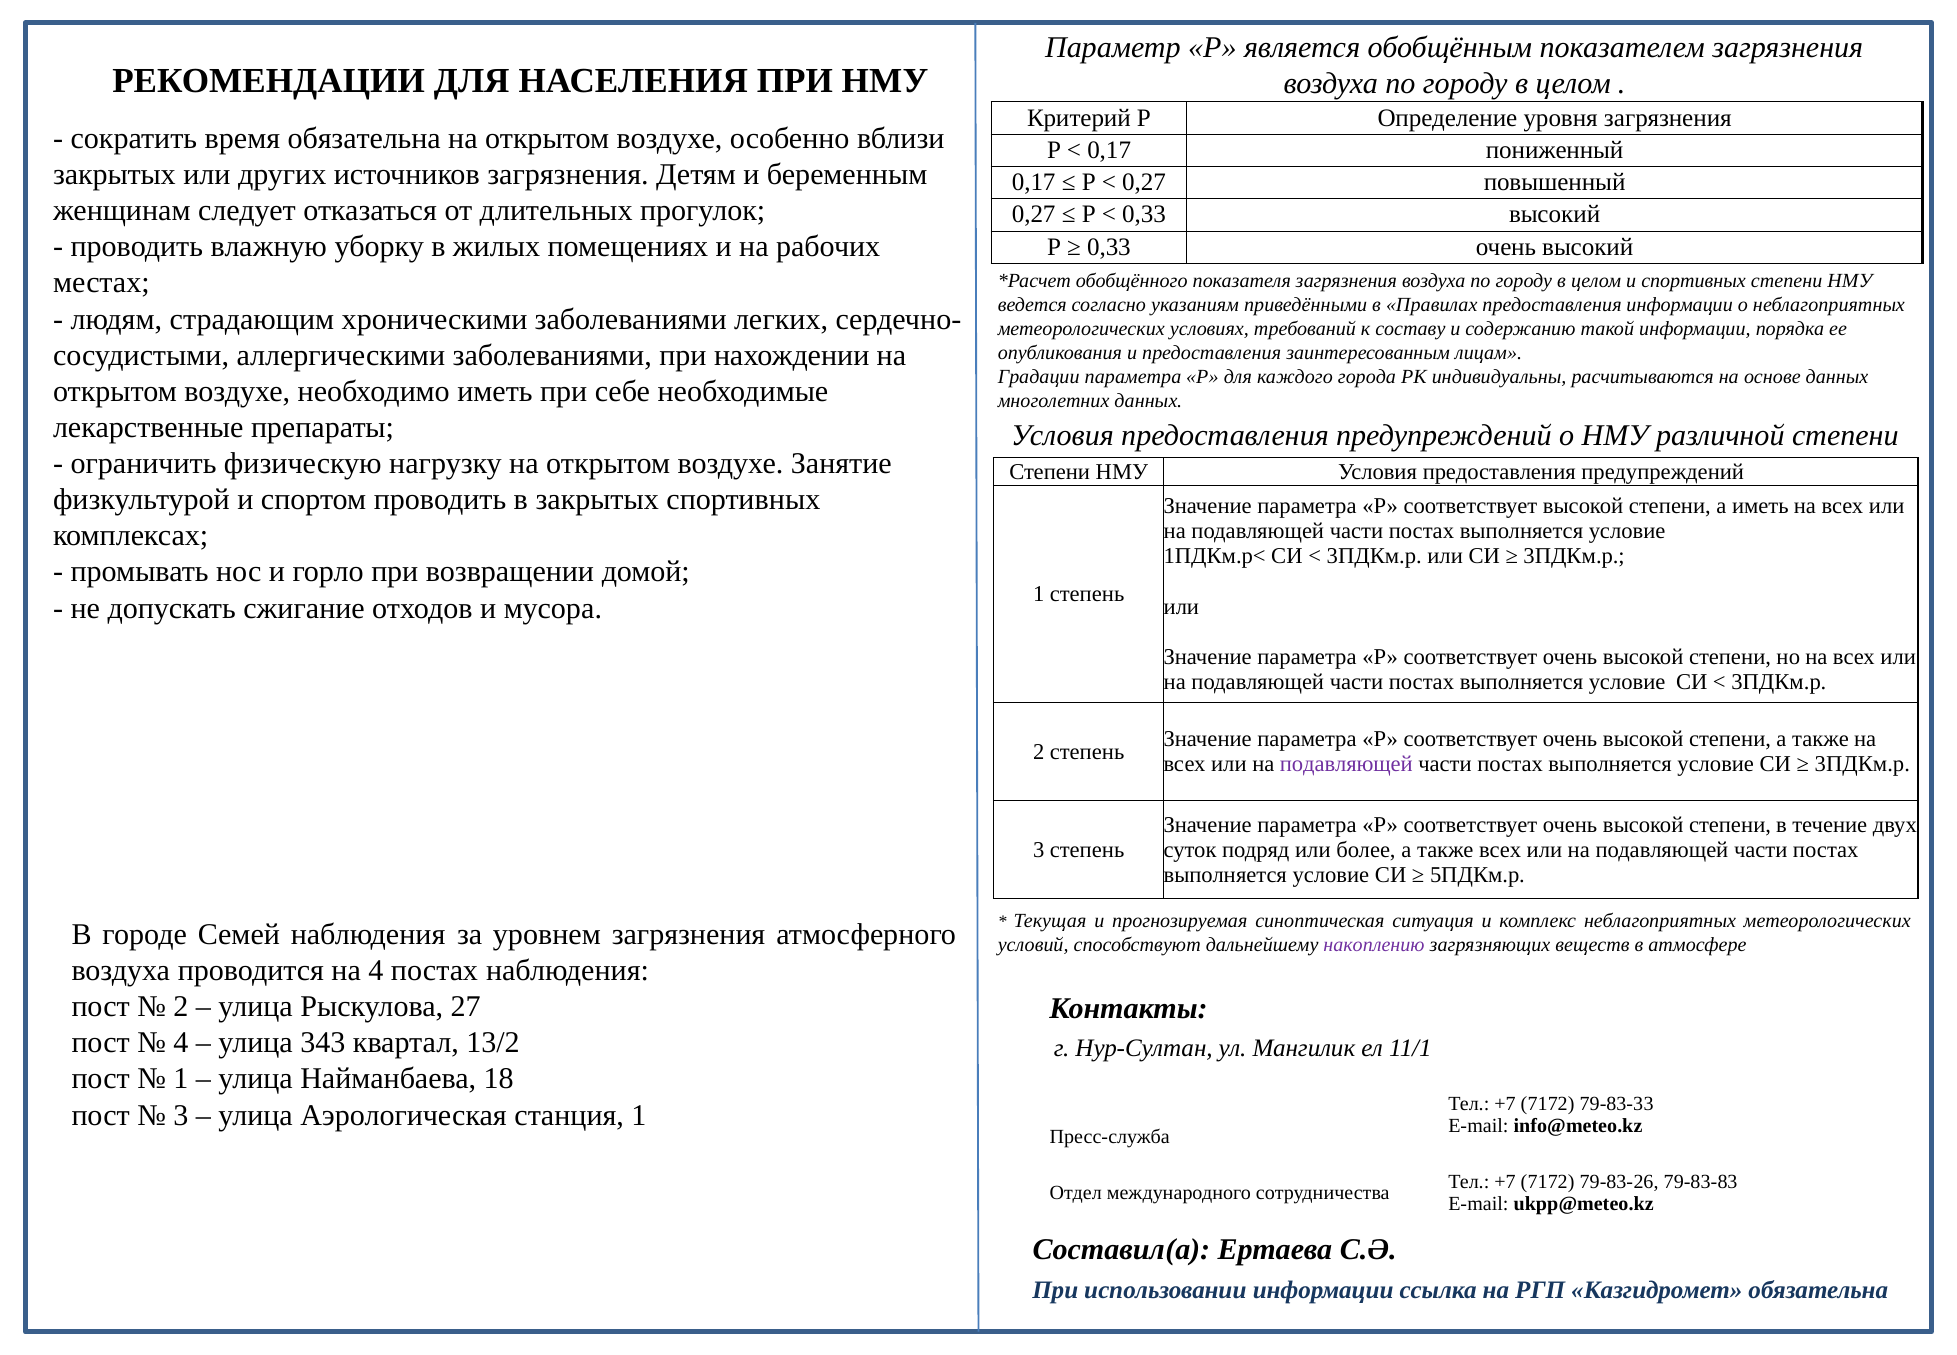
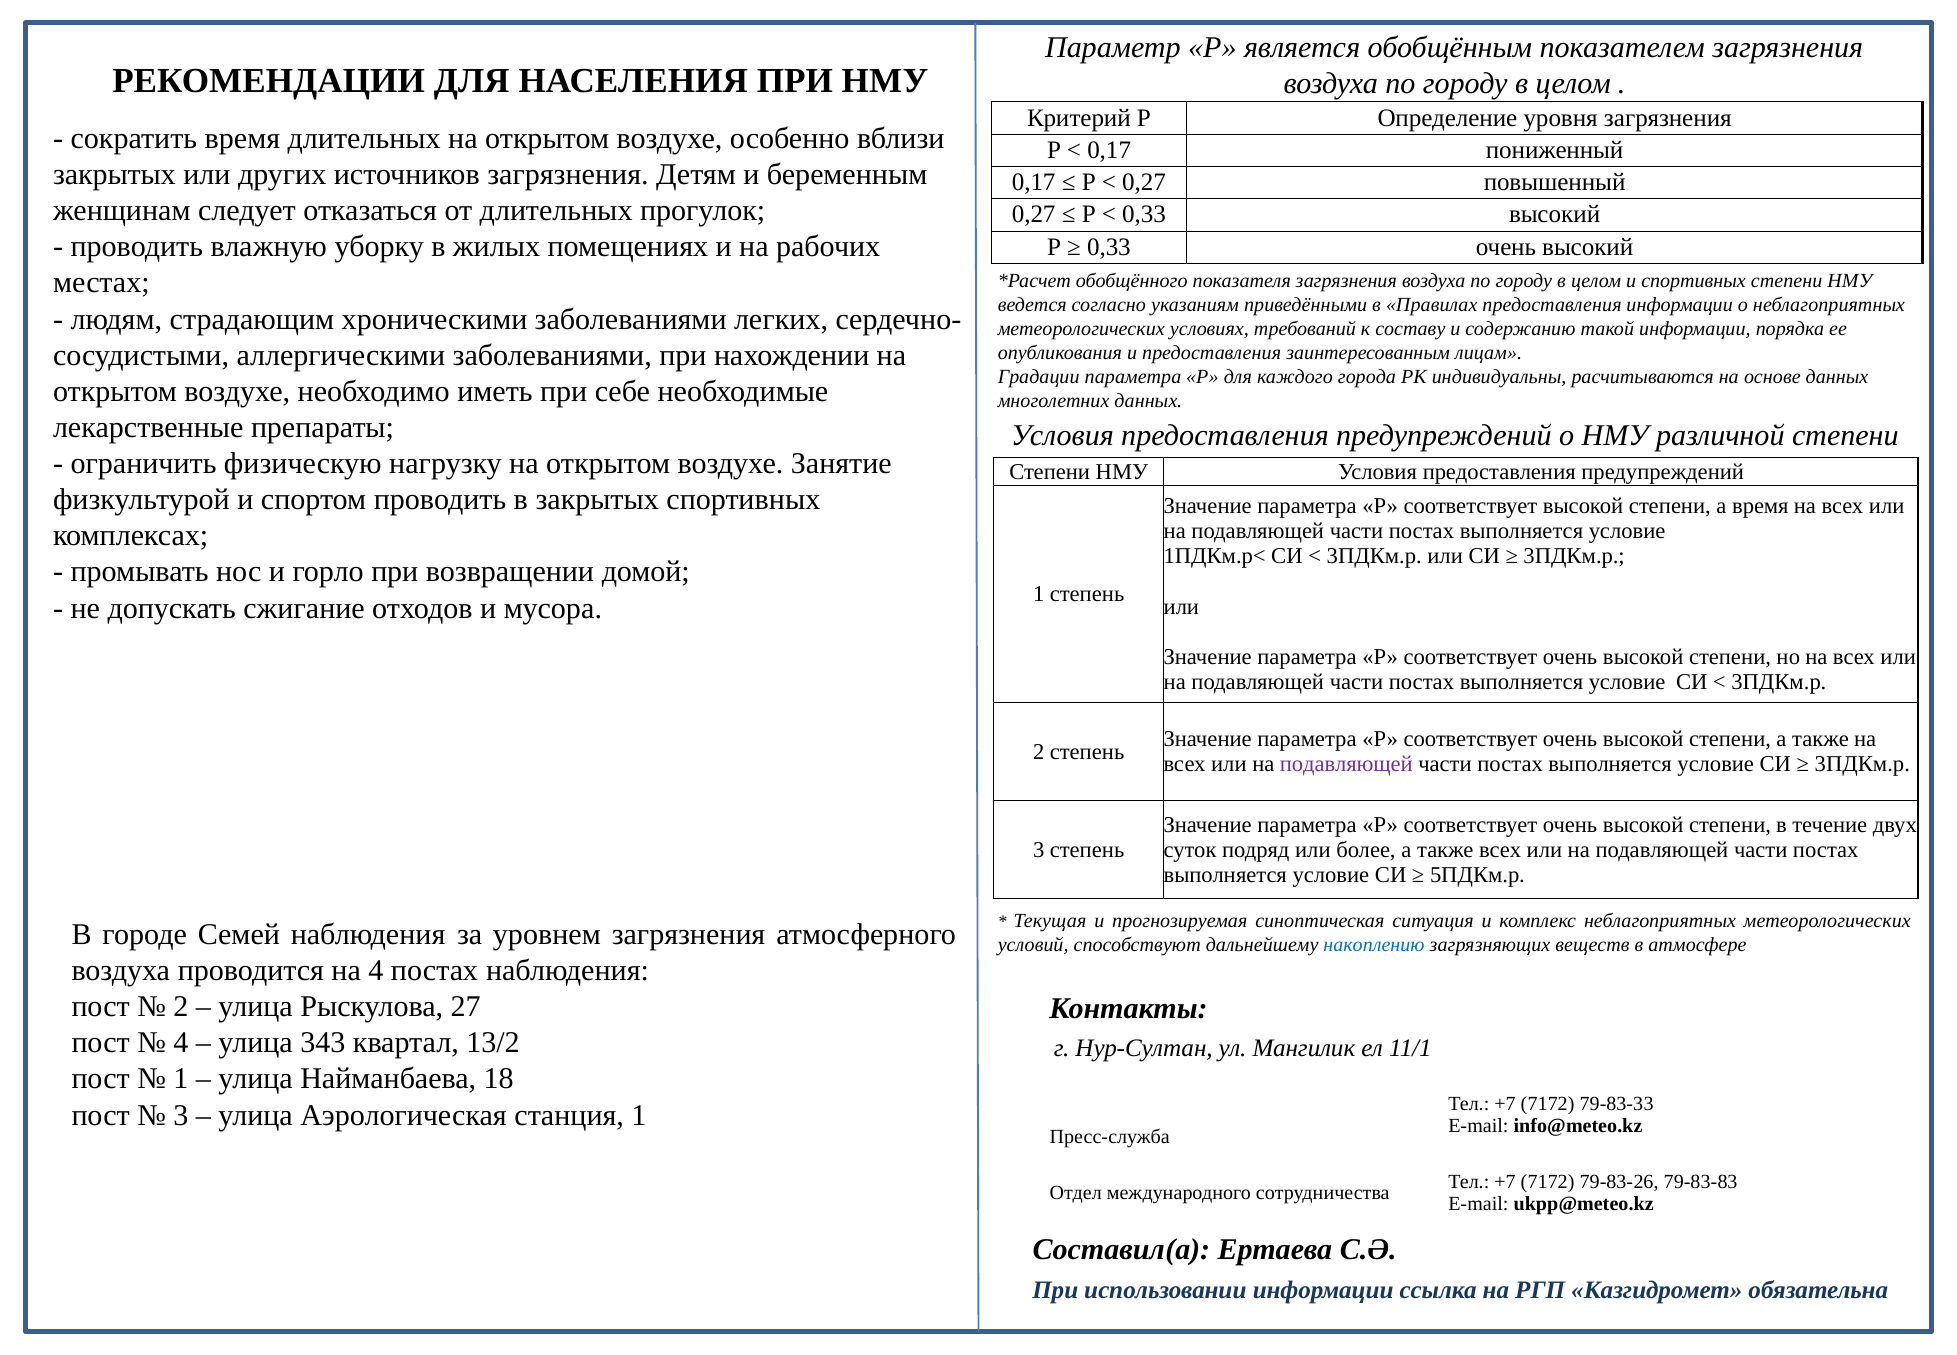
время обязательна: обязательна -> длительных (364, 138)
а иметь: иметь -> время (1760, 506)
накоплению colour: purple -> blue (1374, 945)
